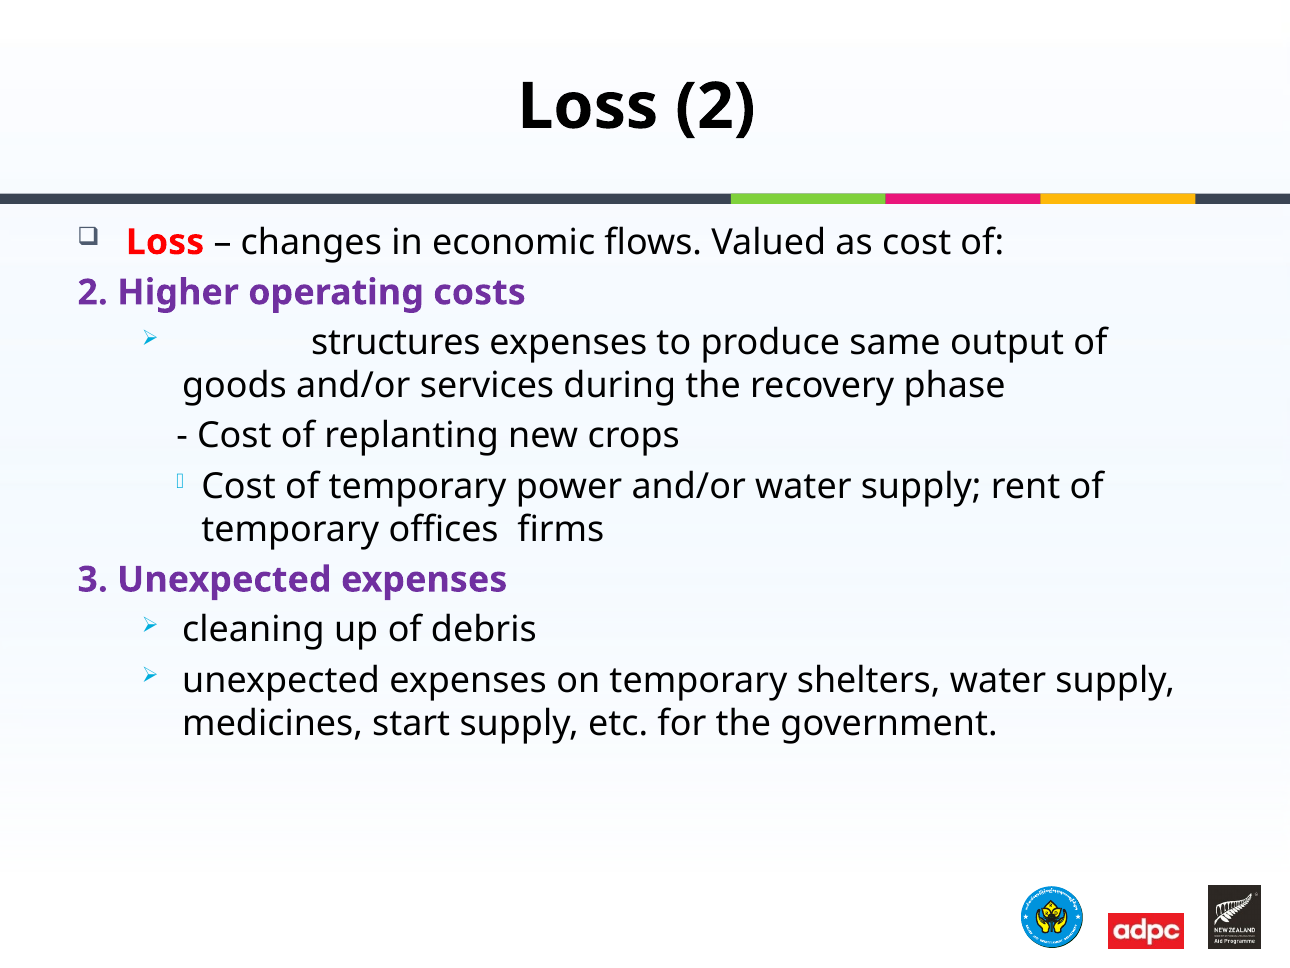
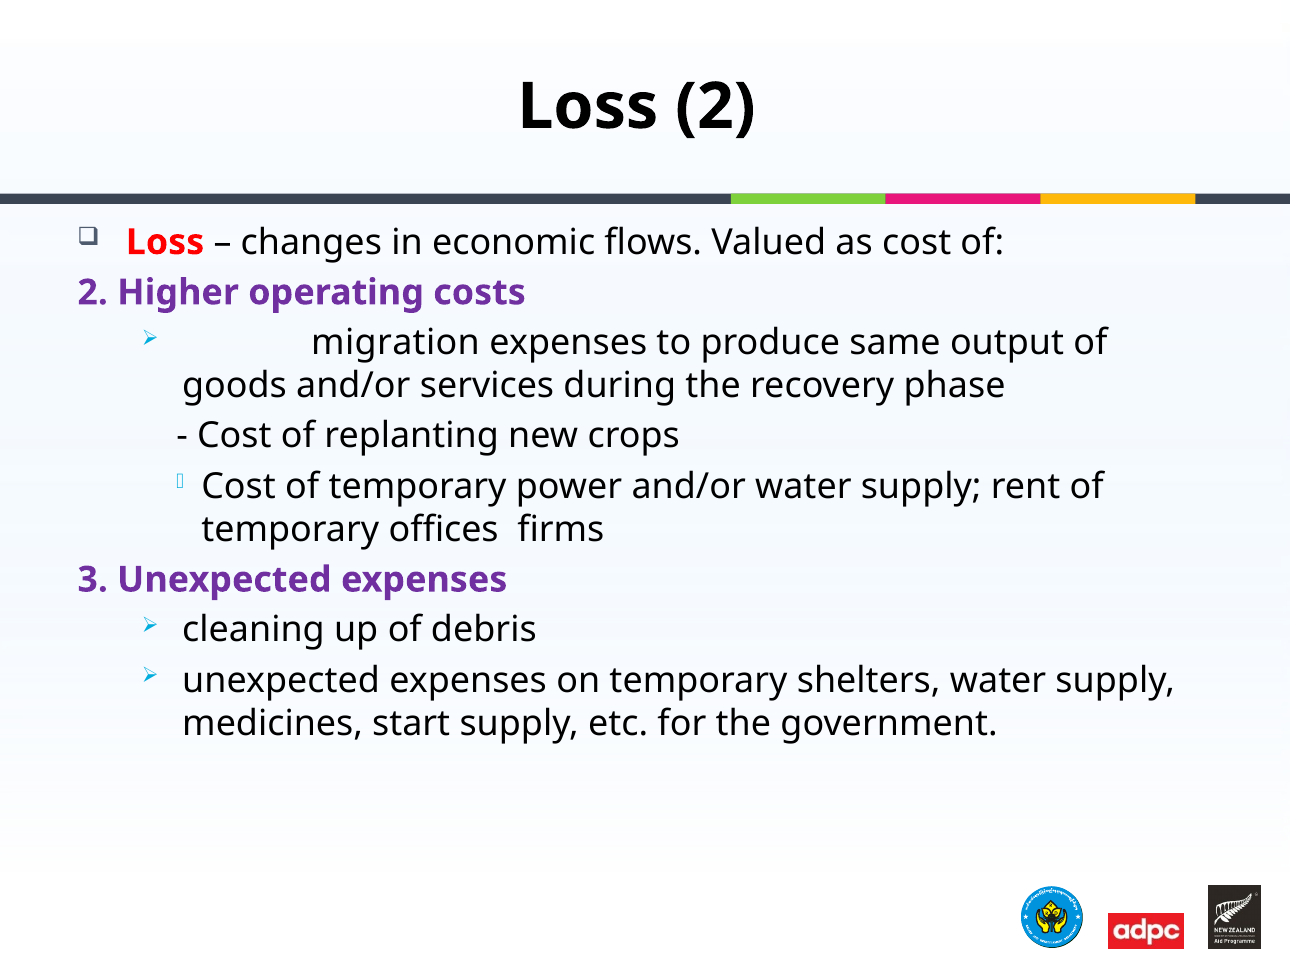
structures: structures -> migration (396, 343)
